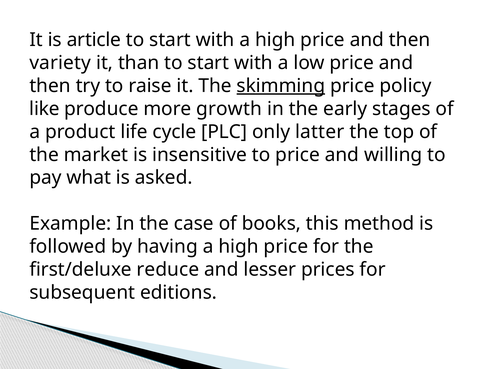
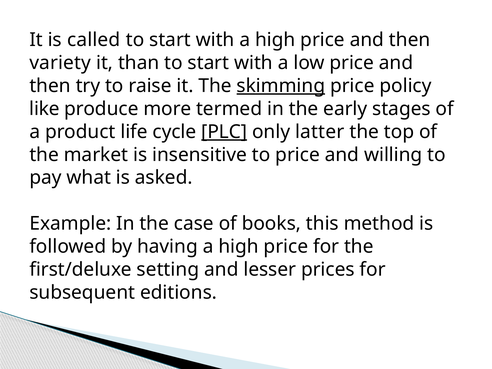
article: article -> called (94, 40)
growth: growth -> termed (229, 109)
PLC underline: none -> present (224, 132)
reduce: reduce -> setting (168, 270)
